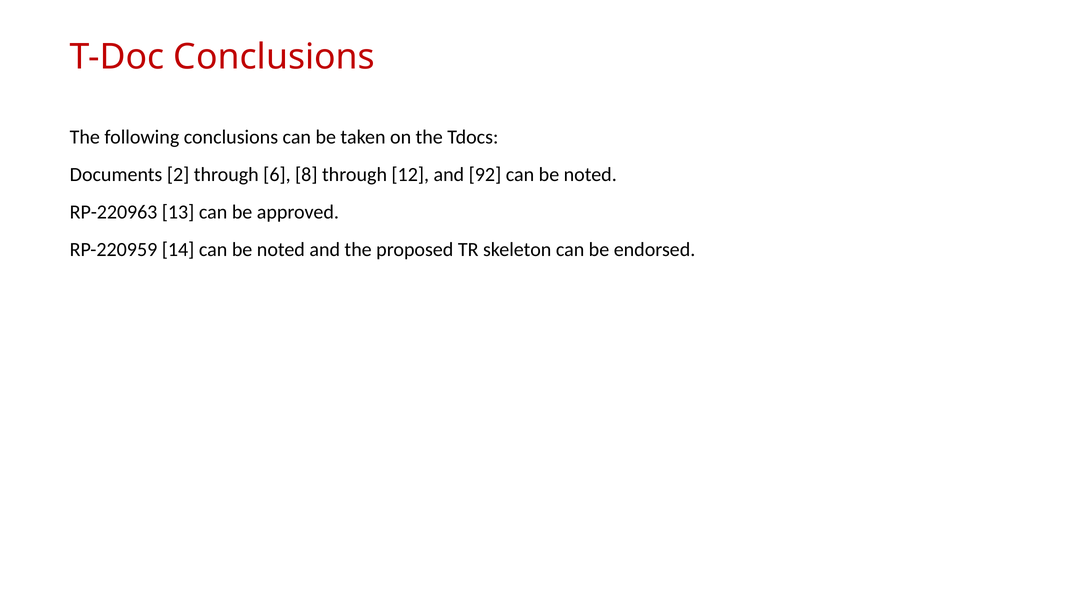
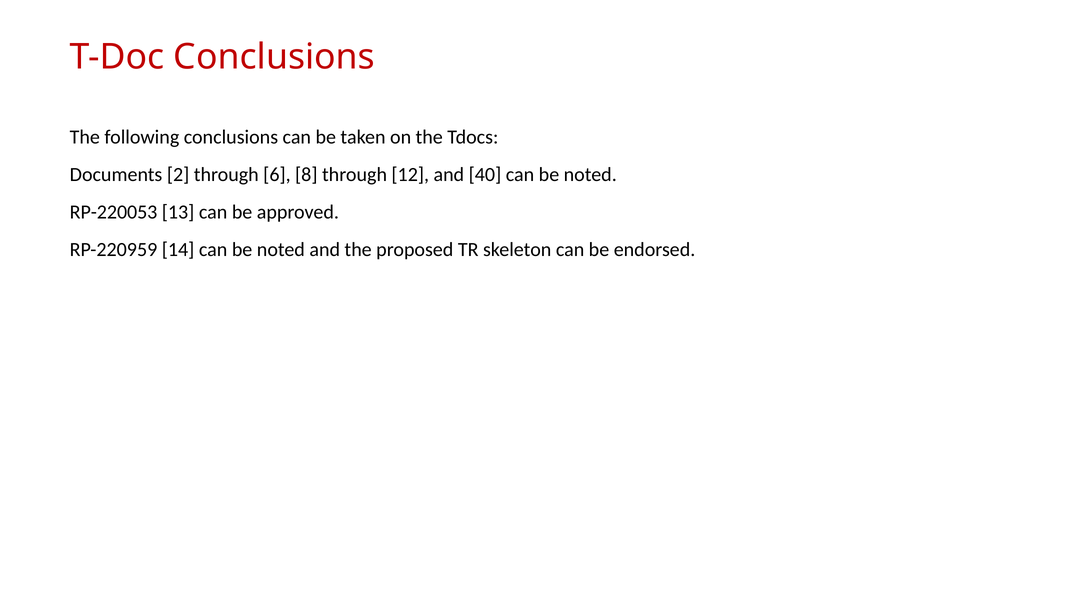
92: 92 -> 40 (485, 174)
RP-220963: RP-220963 -> RP-220053 (114, 212)
